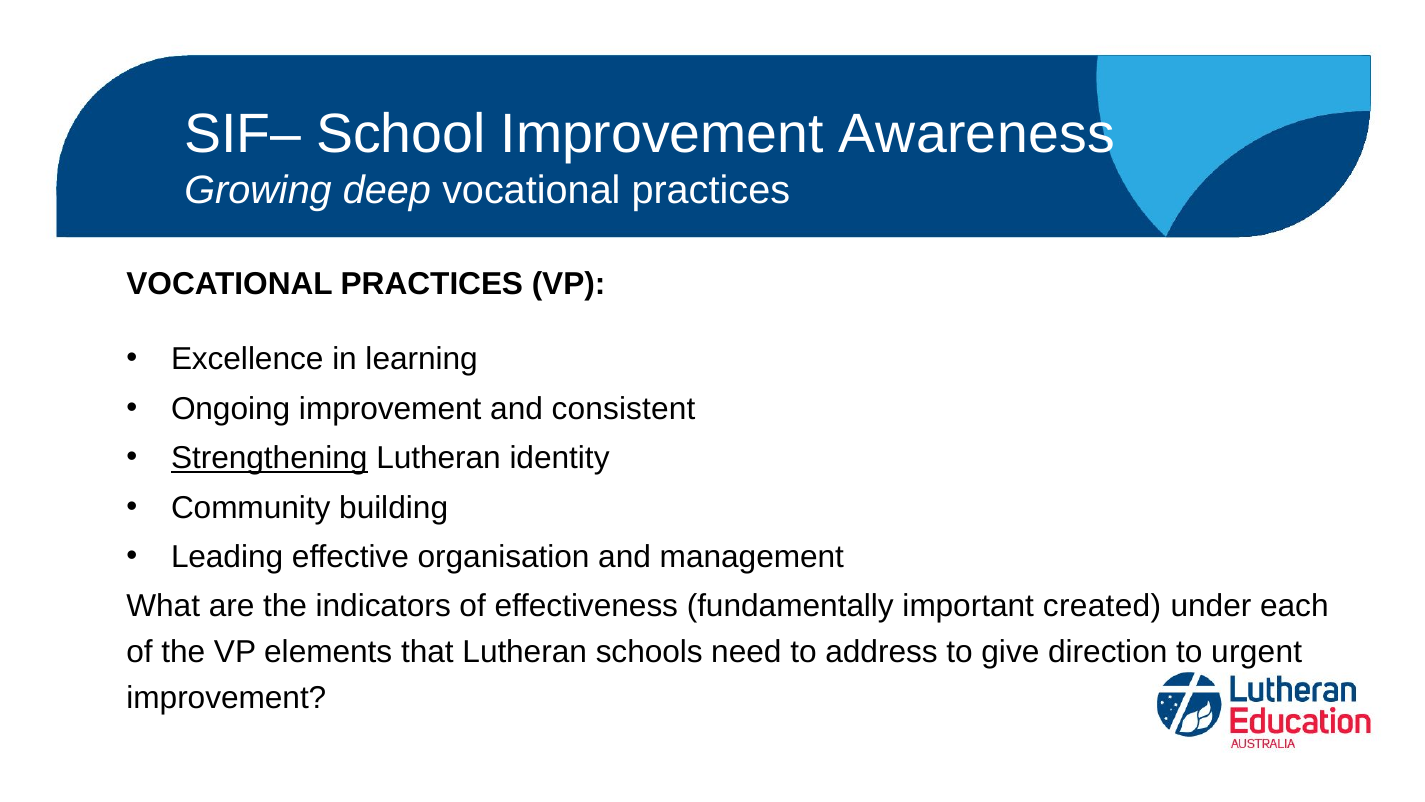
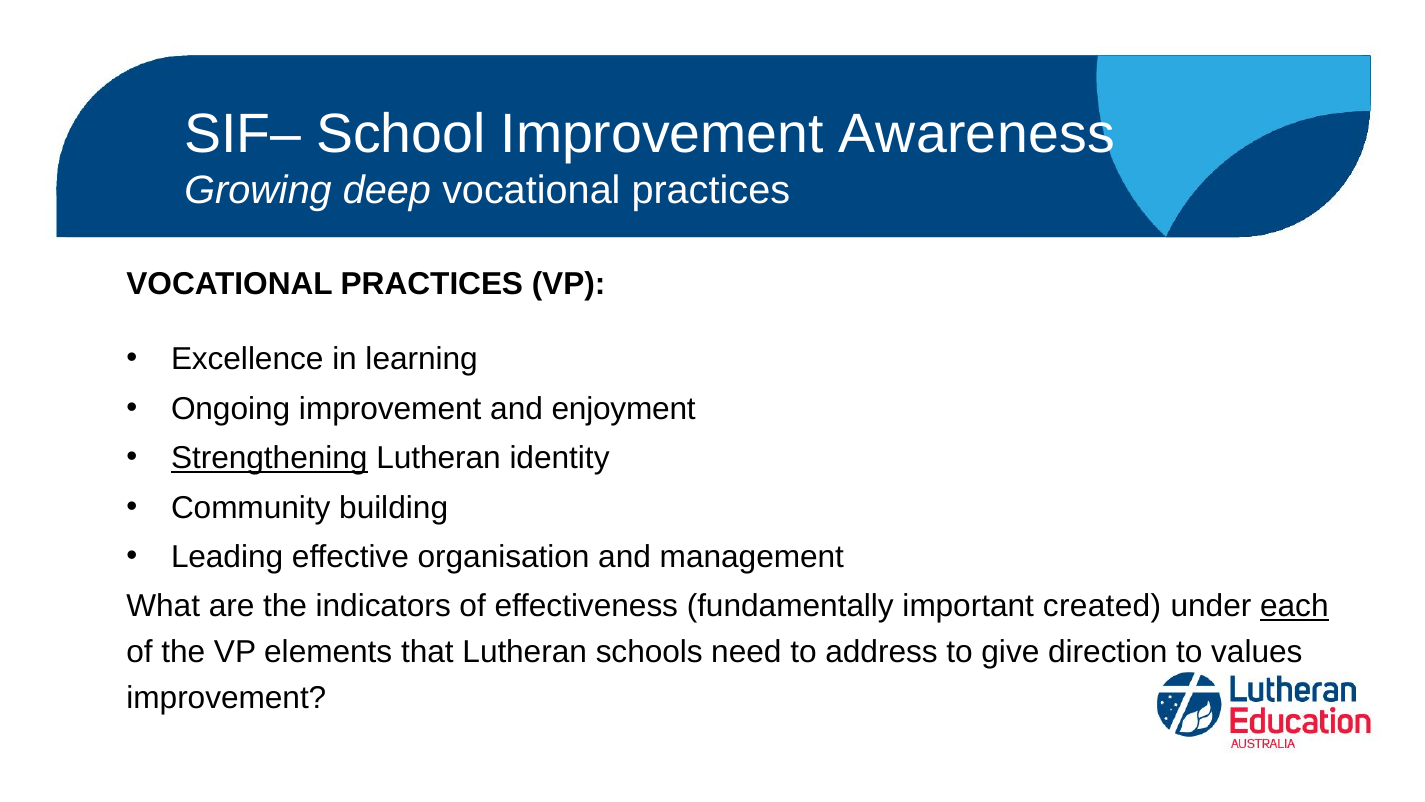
consistent: consistent -> enjoyment (624, 409)
each underline: none -> present (1294, 607)
urgent: urgent -> values (1257, 652)
